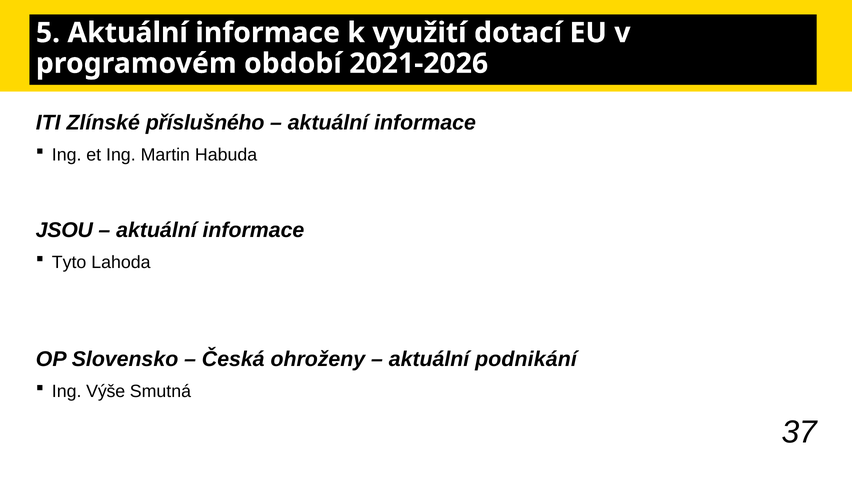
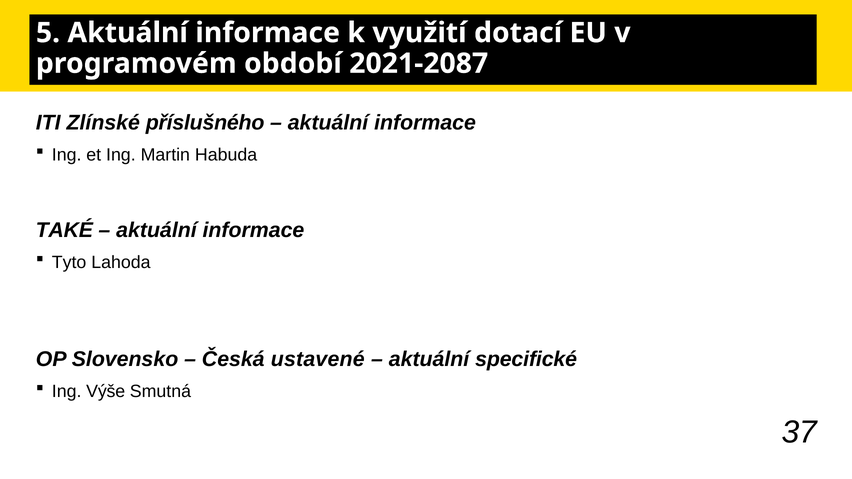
2021-2026: 2021-2026 -> 2021-2087 (419, 64)
JSOU: JSOU -> TAKÉ (64, 230)
ohroženy: ohroženy -> ustavené (318, 359)
podnikání: podnikání -> specifické (526, 359)
